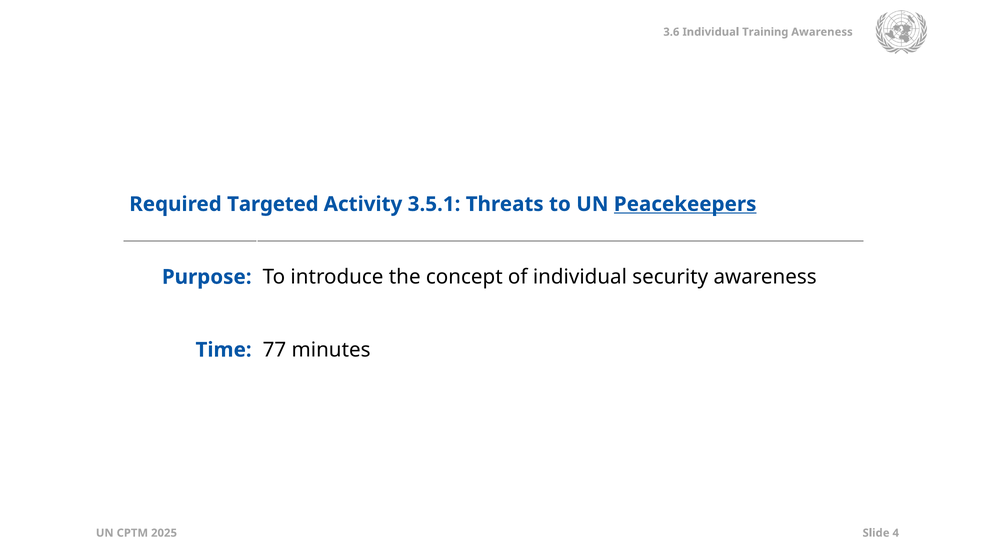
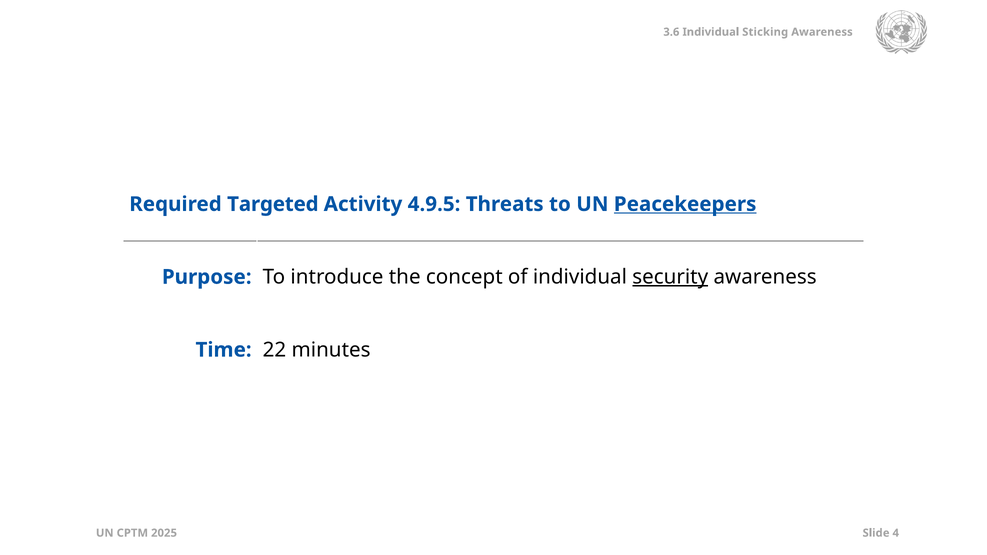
Training: Training -> Sticking (765, 32)
3.5.1: 3.5.1 -> 4.9.5 (434, 204)
security underline: none -> present (670, 277)
77: 77 -> 22 (274, 350)
